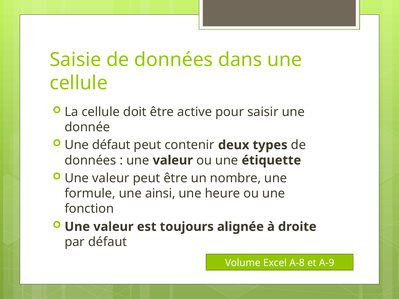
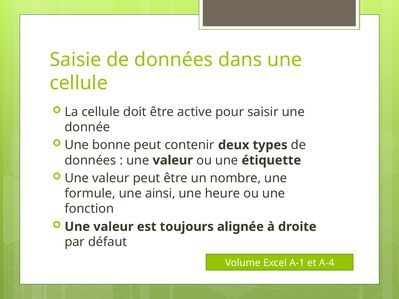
Une défaut: défaut -> bonne (111, 145)
A-8: A-8 -> A-1 (297, 263)
A-9: A-9 -> A-4 (327, 263)
